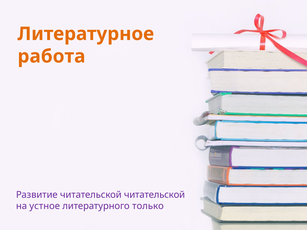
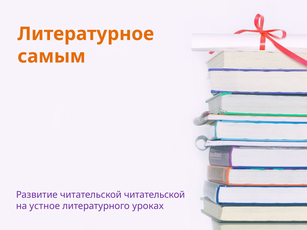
работа: работа -> самым (52, 56)
только: только -> уроках (148, 206)
